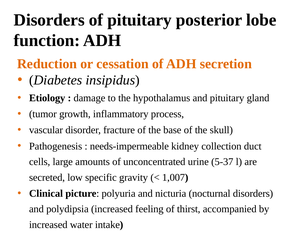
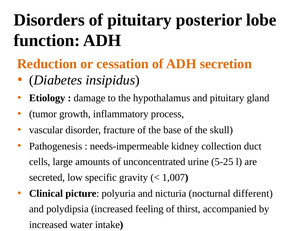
5-37: 5-37 -> 5-25 (222, 162)
nocturnal disorders: disorders -> different (253, 193)
